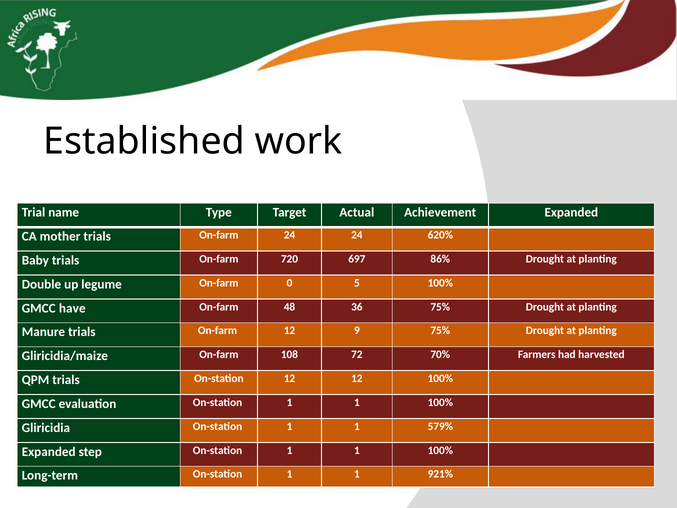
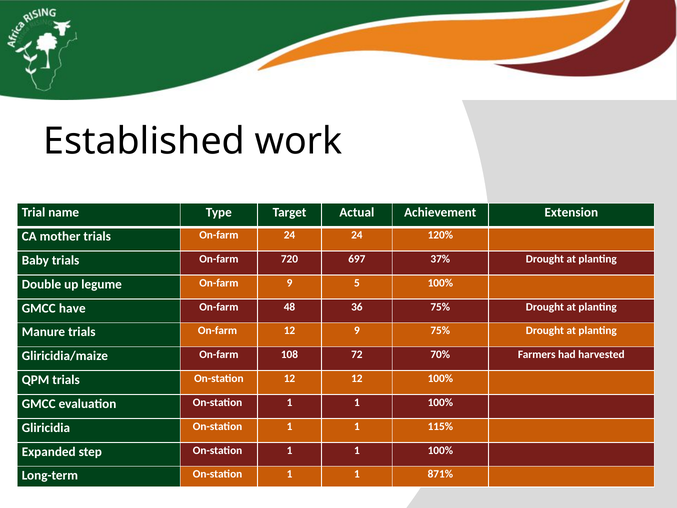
Achievement Expanded: Expanded -> Extension (571, 212)
620%: 620% -> 120% (440, 235)
86%: 86% -> 37% (440, 259)
On-farm 0: 0 -> 9 (290, 283)
579%: 579% -> 115% (440, 426)
921%: 921% -> 871% (440, 474)
